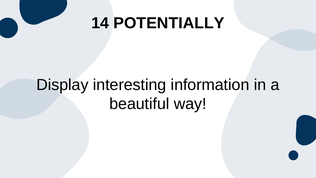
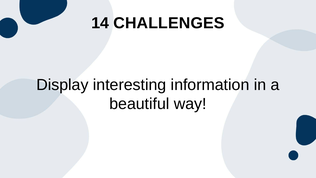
POTENTIALLY: POTENTIALLY -> CHALLENGES (169, 23)
